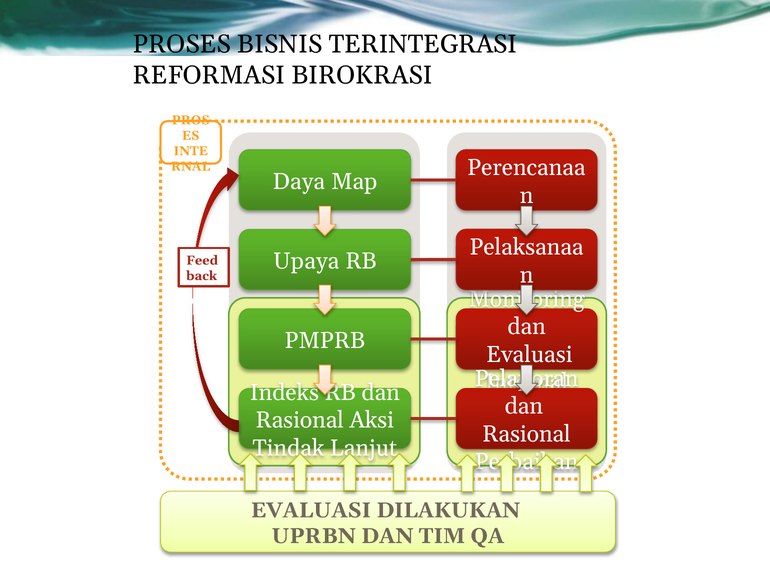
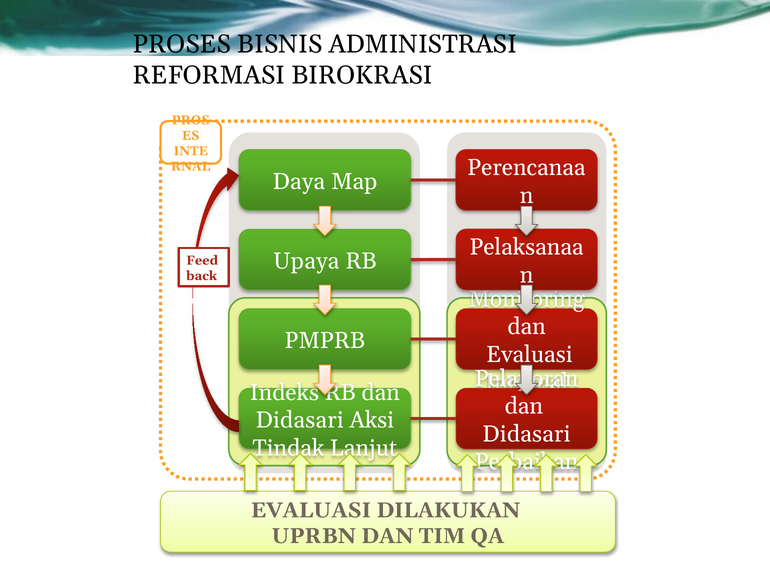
TERINTEGRASI: TERINTEGRASI -> ADMINISTRASI (423, 44)
Rasional: Rasional -> Didasari (300, 420)
Rasional: Rasional -> Didasari (526, 434)
